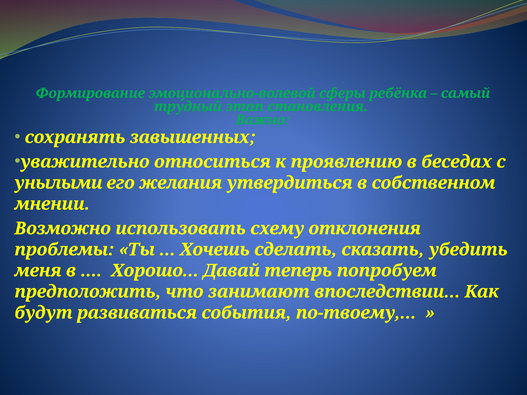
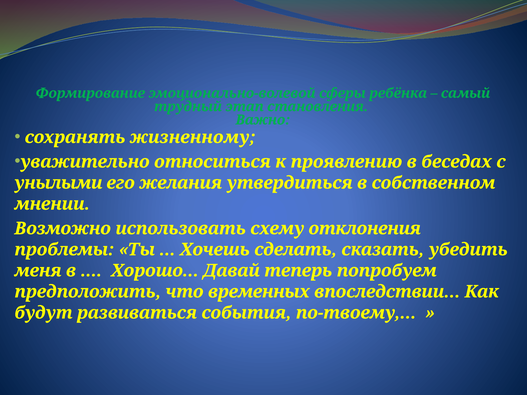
завышенных: завышенных -> жизненному (193, 137)
занимают: занимают -> временных (259, 292)
